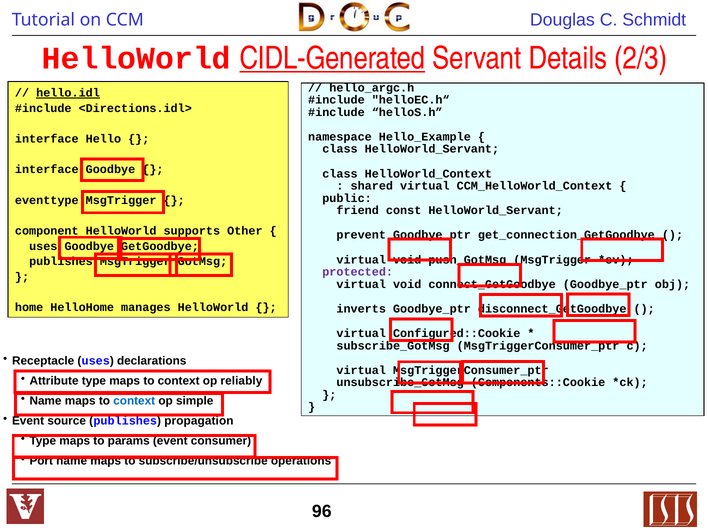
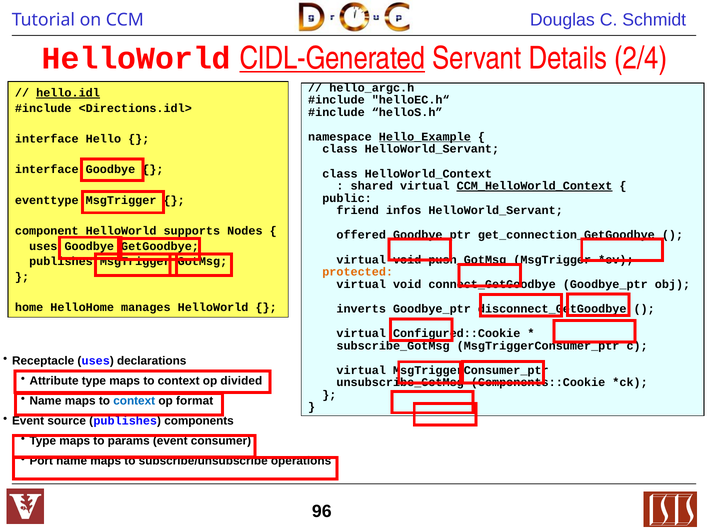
2/3: 2/3 -> 2/4 (641, 58)
Hello_Example underline: none -> present (425, 137)
CCM_HelloWorld_Context underline: none -> present (535, 186)
const: const -> infos (404, 211)
Other: Other -> Nodes (245, 231)
prevent: prevent -> offered (361, 235)
protected colour: purple -> orange (358, 272)
reliably: reliably -> divided (241, 381)
simple: simple -> format (195, 401)
propagation: propagation -> components (199, 421)
